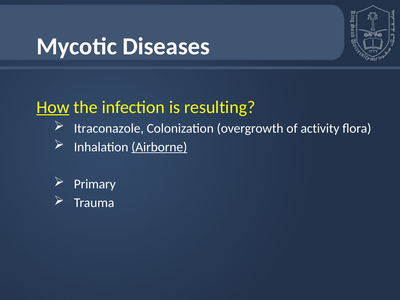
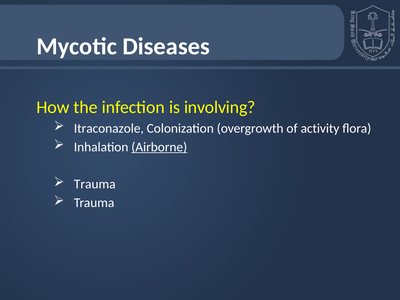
How underline: present -> none (53, 107)
resulting: resulting -> involving (220, 107)
Primary: Primary -> Trauma (95, 184)
